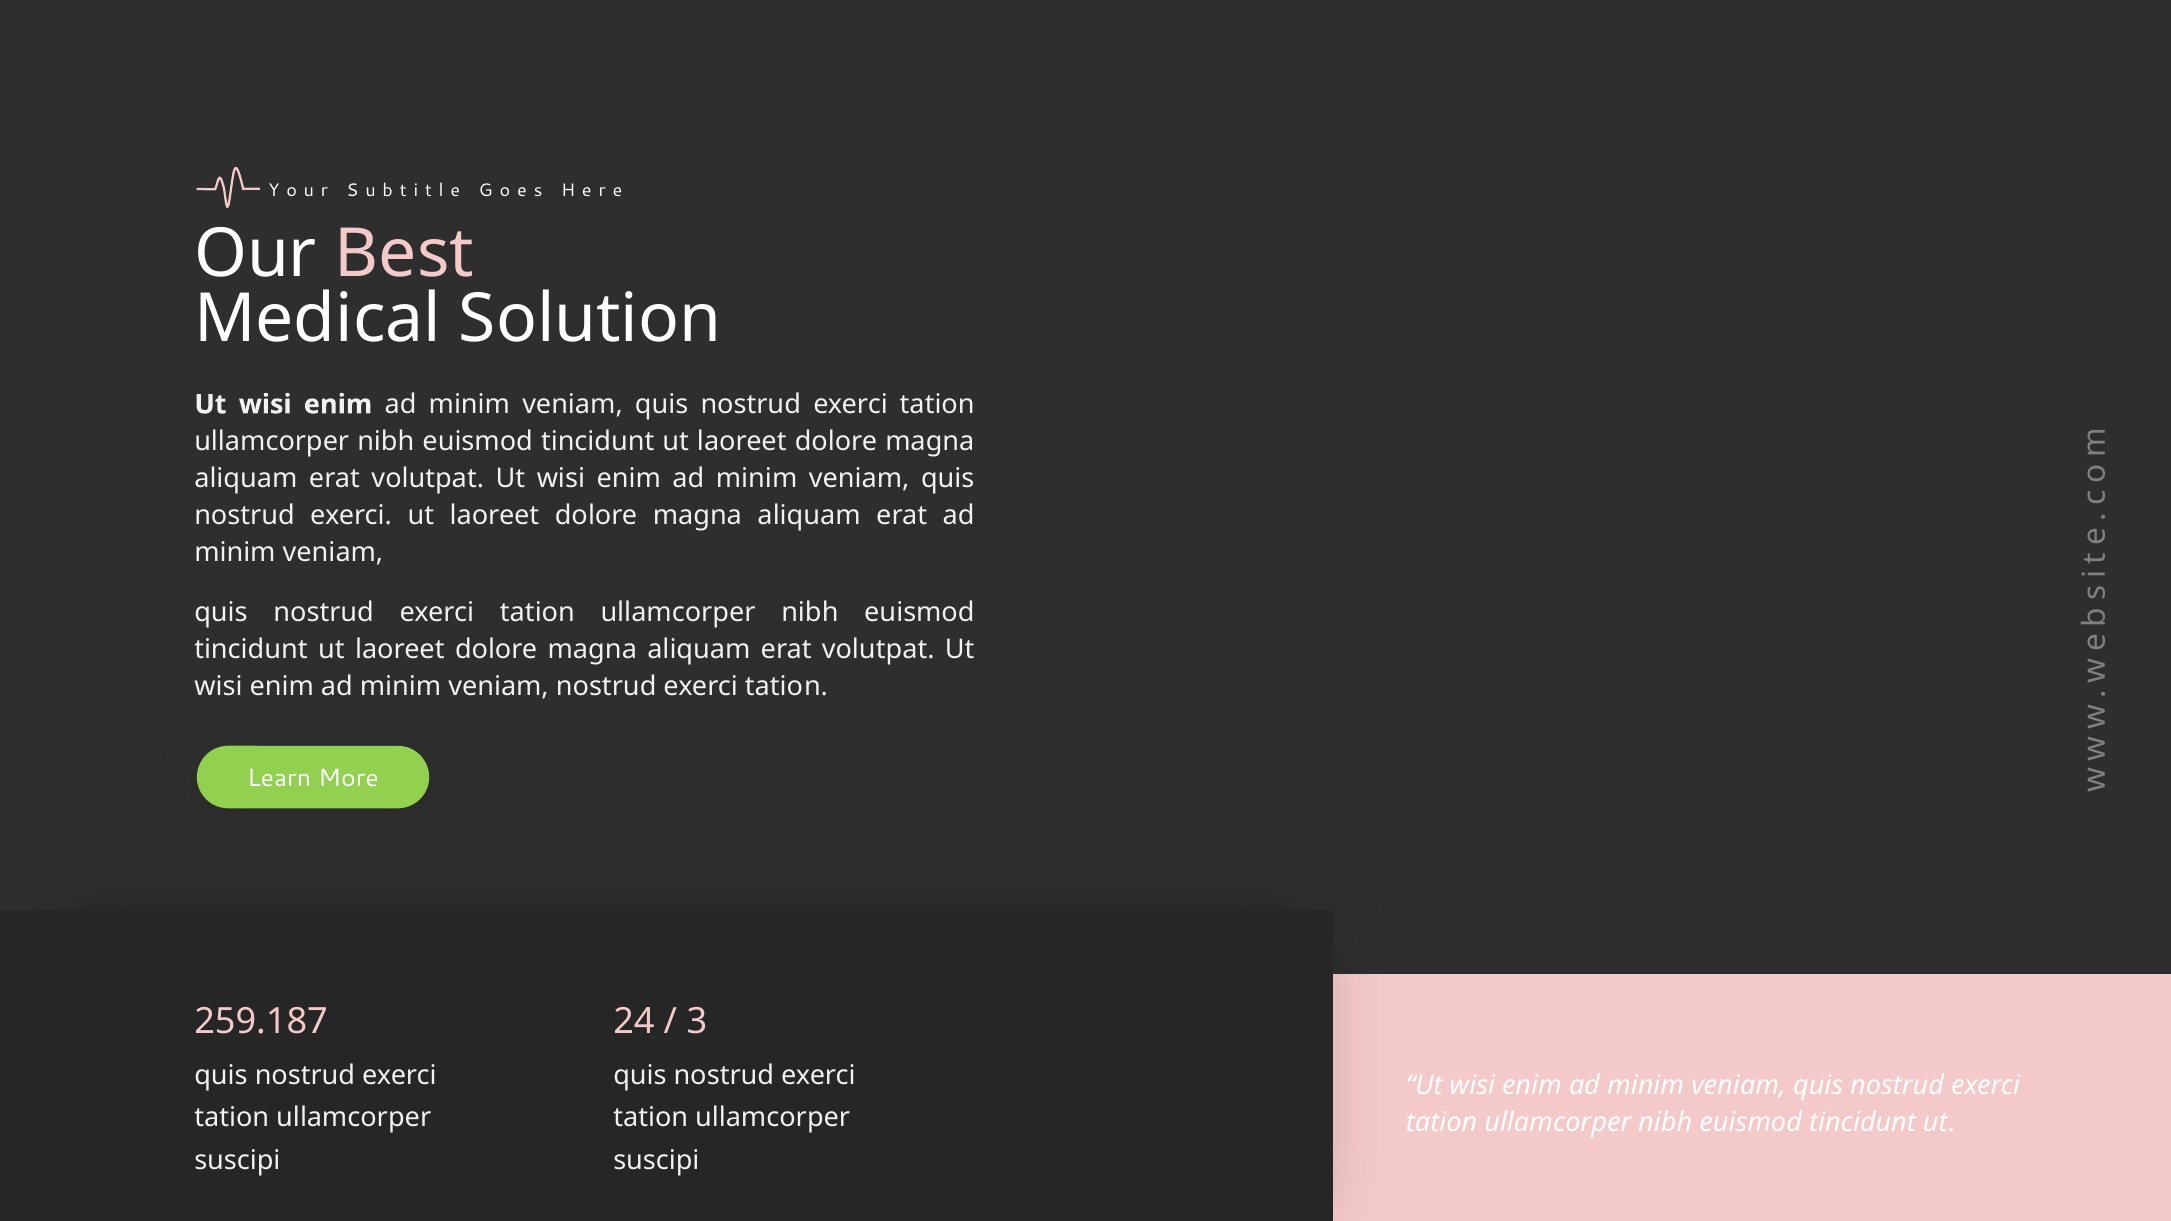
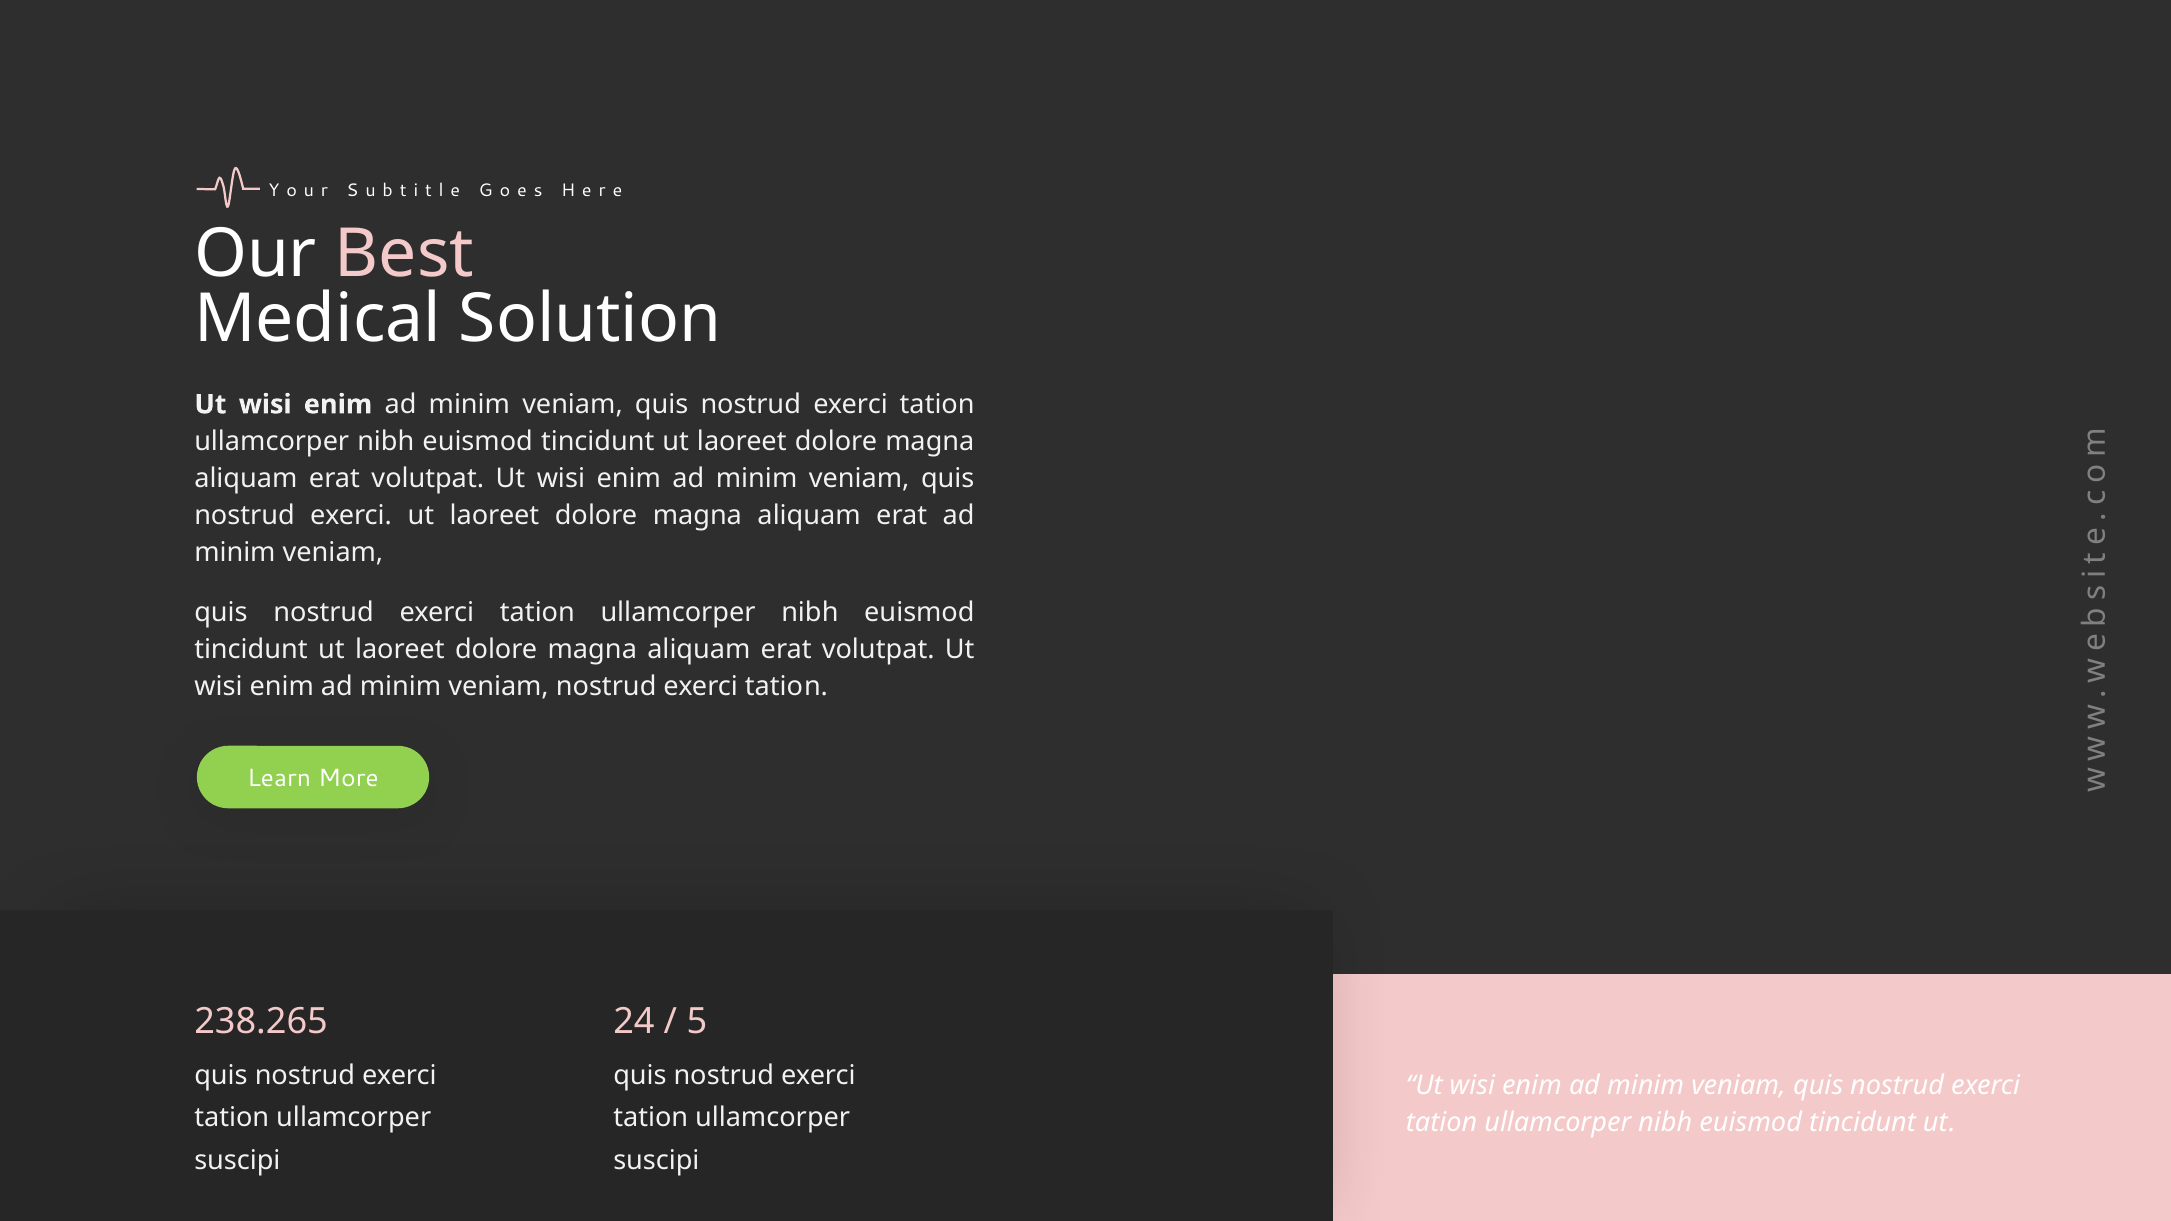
259.187: 259.187 -> 238.265 (261, 1022)
3: 3 -> 5 (697, 1022)
